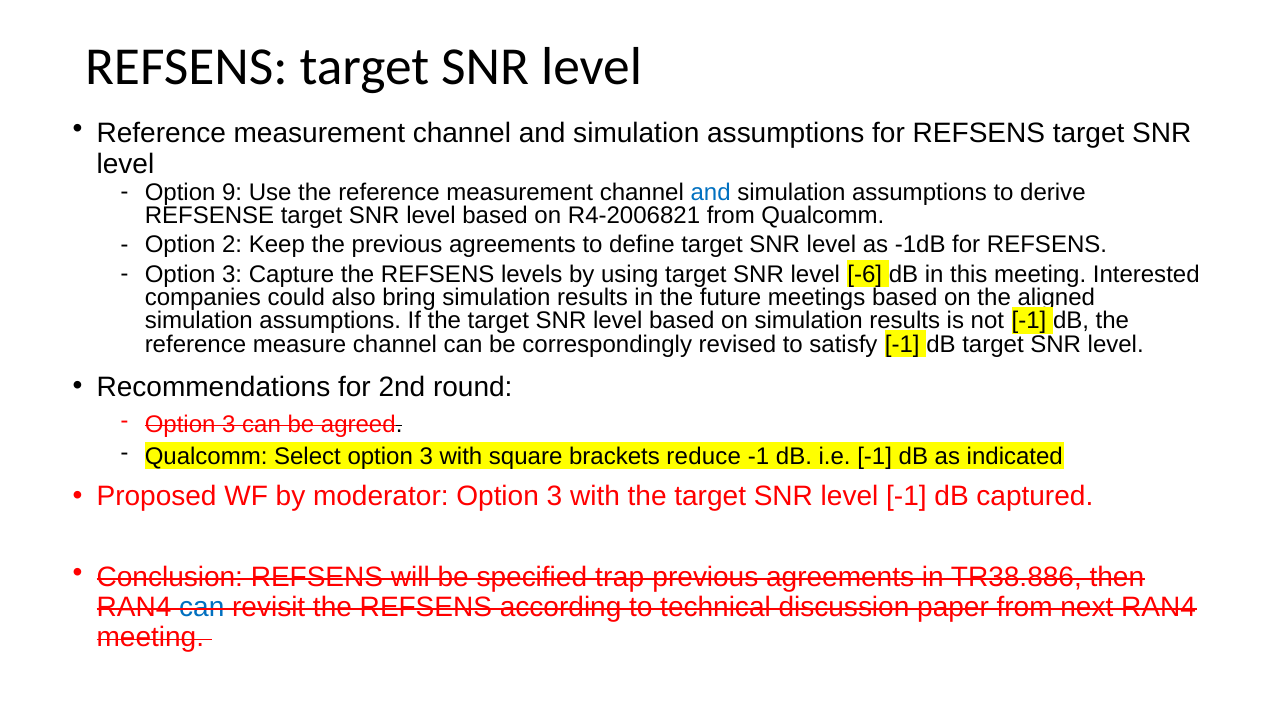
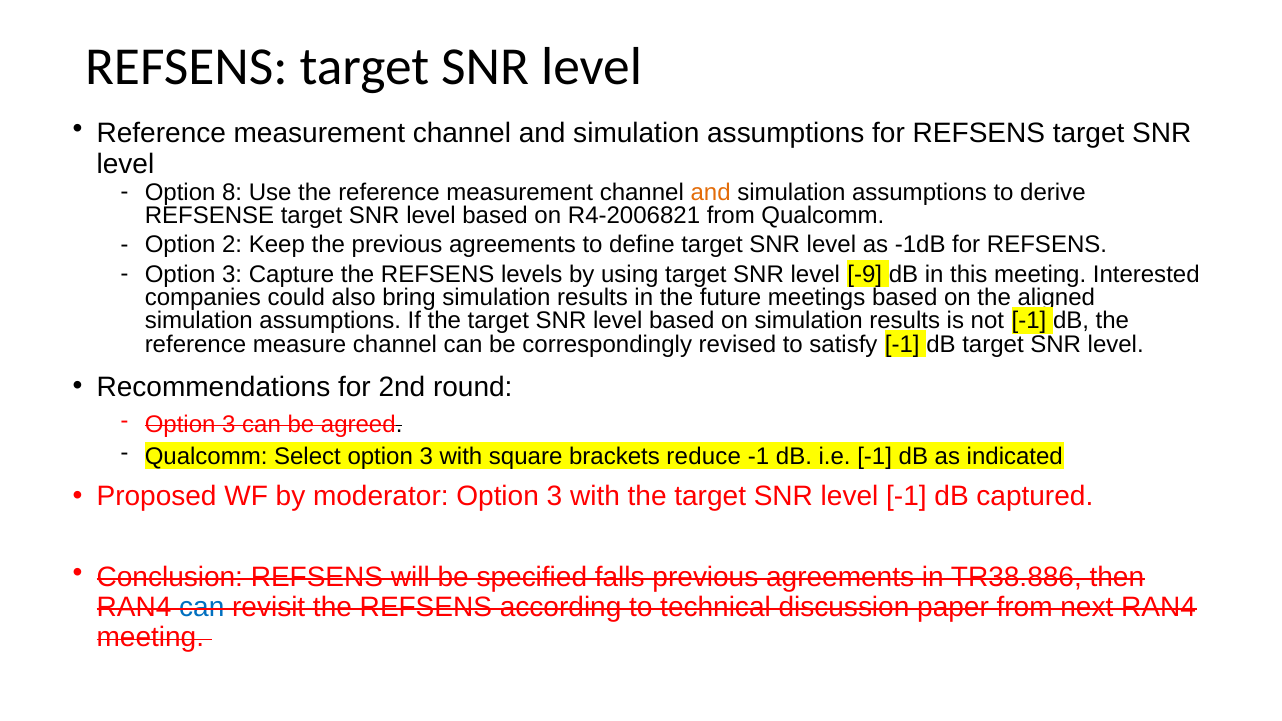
9: 9 -> 8 (232, 192)
and colour: blue -> orange (711, 192)
-6: -6 -> -9 (865, 274)
trap: trap -> falls (620, 577)
